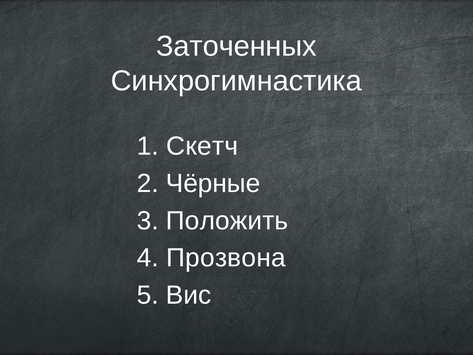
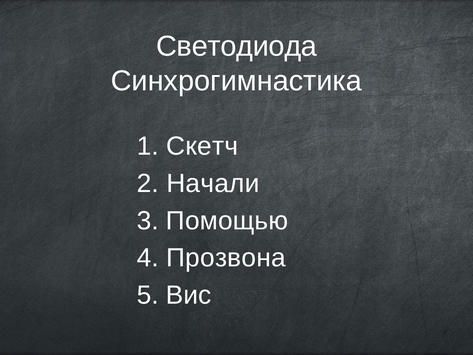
Заточенных: Заточенных -> Светодиода (237, 46)
Чёрные: Чёрные -> Начали (213, 183)
Положить: Положить -> Помощью (227, 221)
